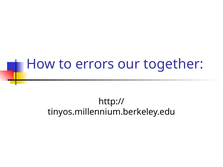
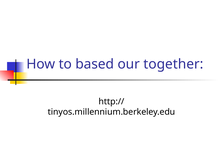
errors: errors -> based (95, 64)
